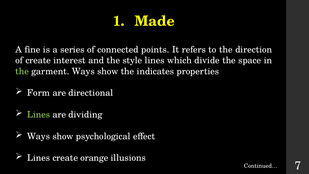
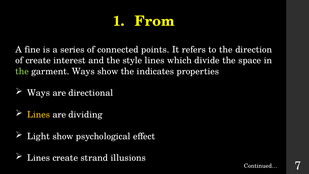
Made: Made -> From (155, 21)
Form: Form -> Ways (39, 93)
Lines colour: light green -> yellow (39, 115)
Ways: Ways -> Light (38, 136)
orange: orange -> strand (94, 158)
